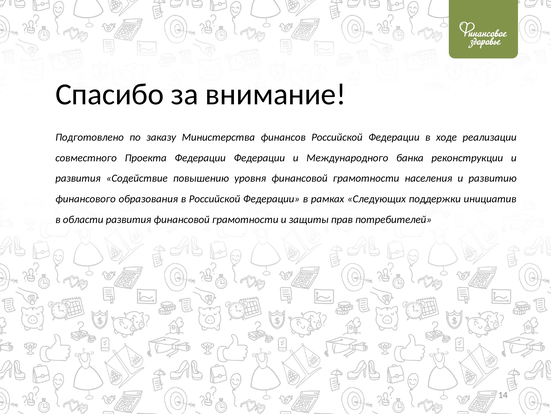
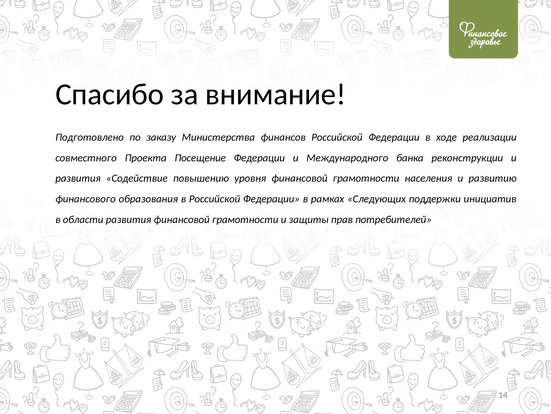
Проекта Федерации: Федерации -> Посещение (200, 158)
